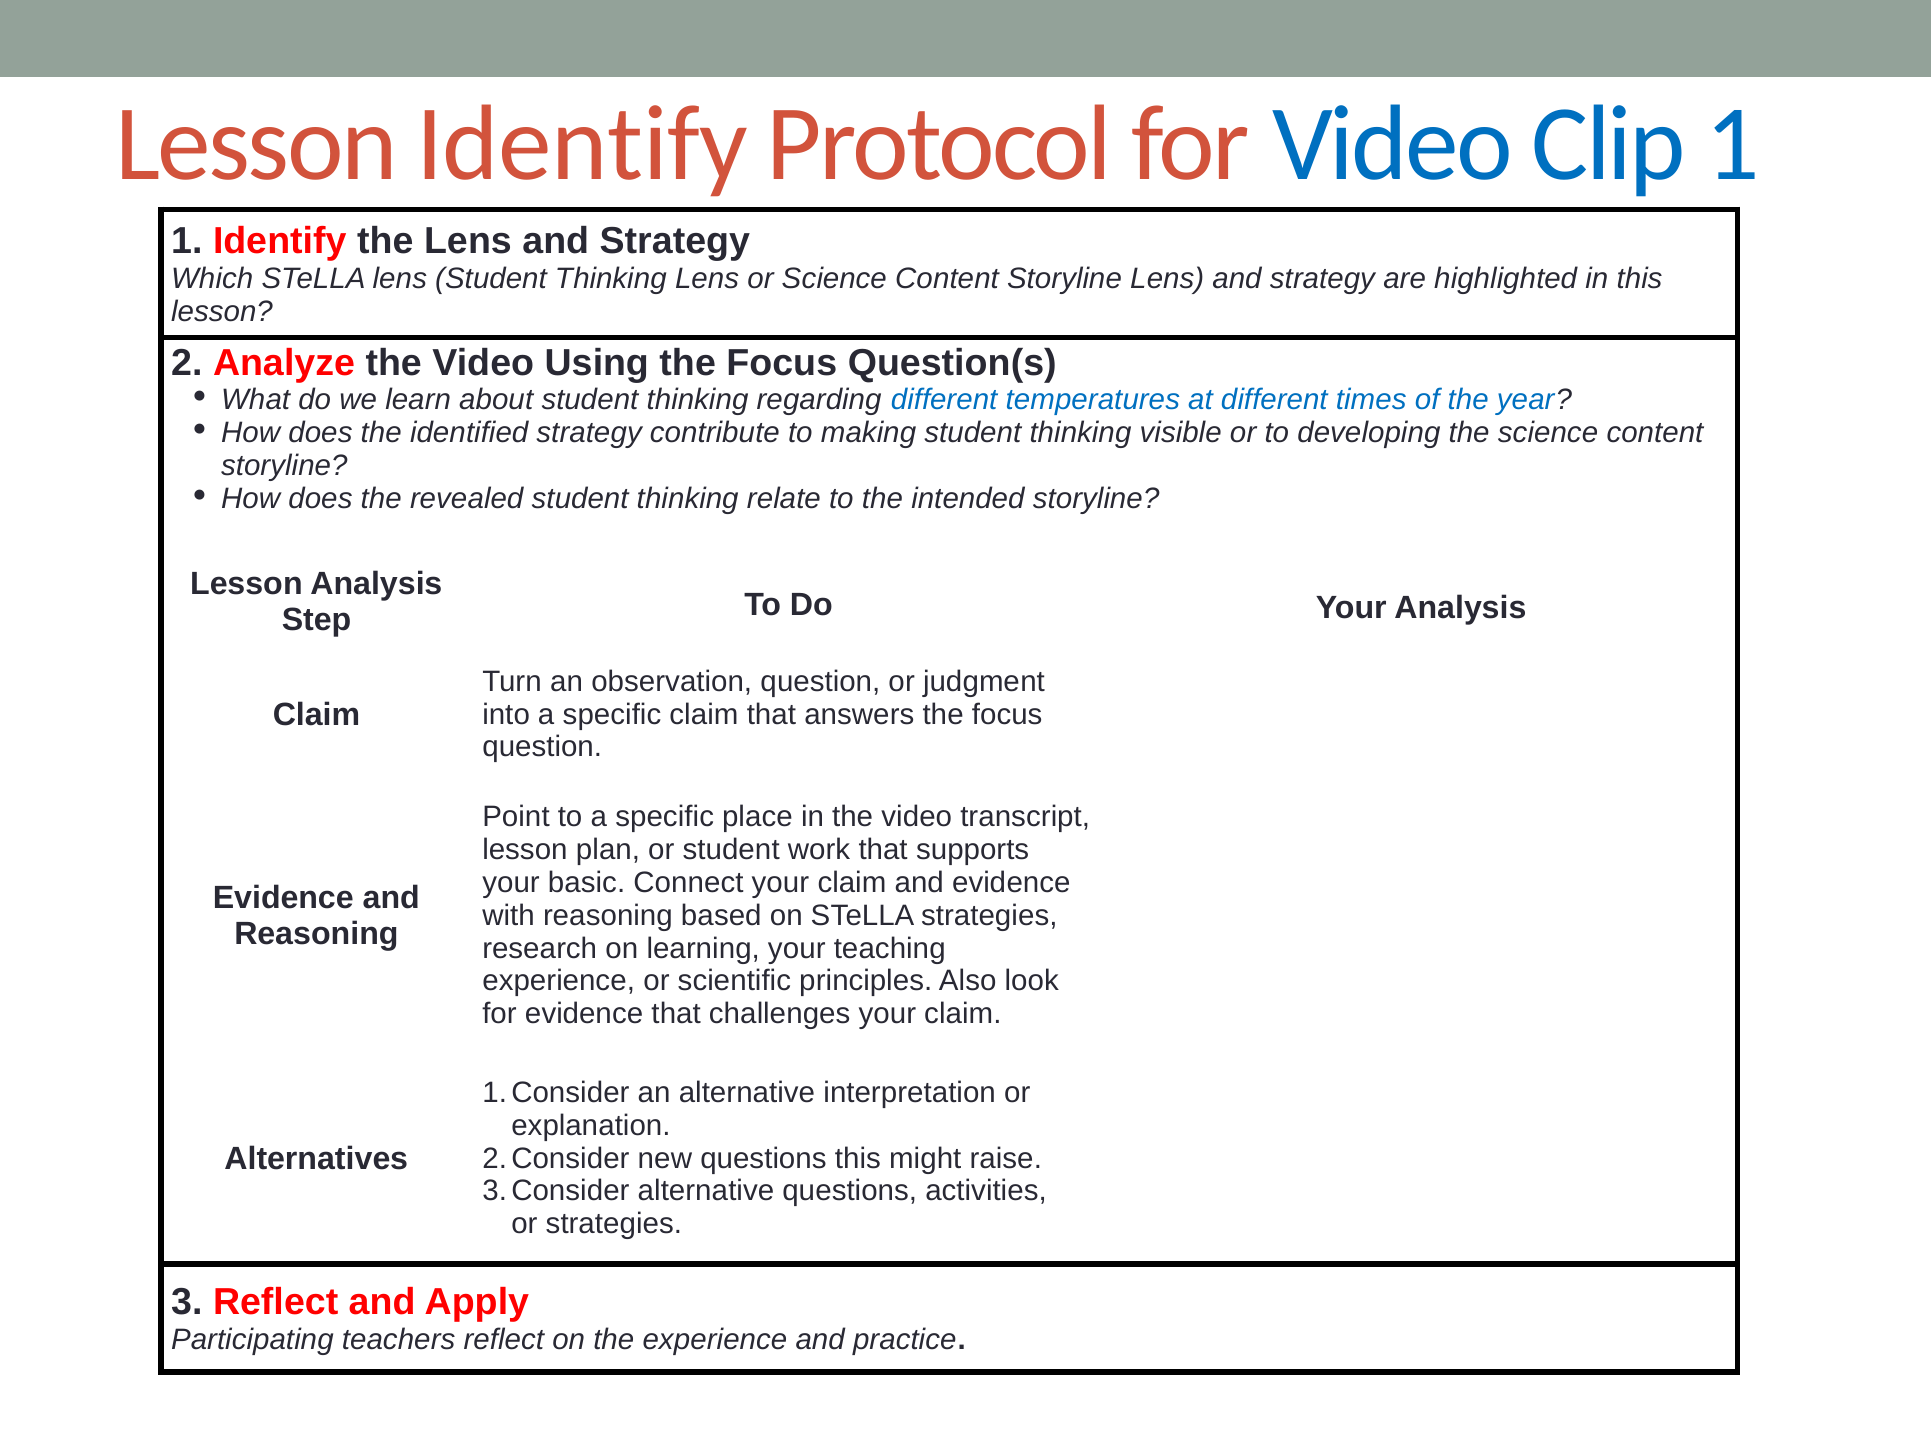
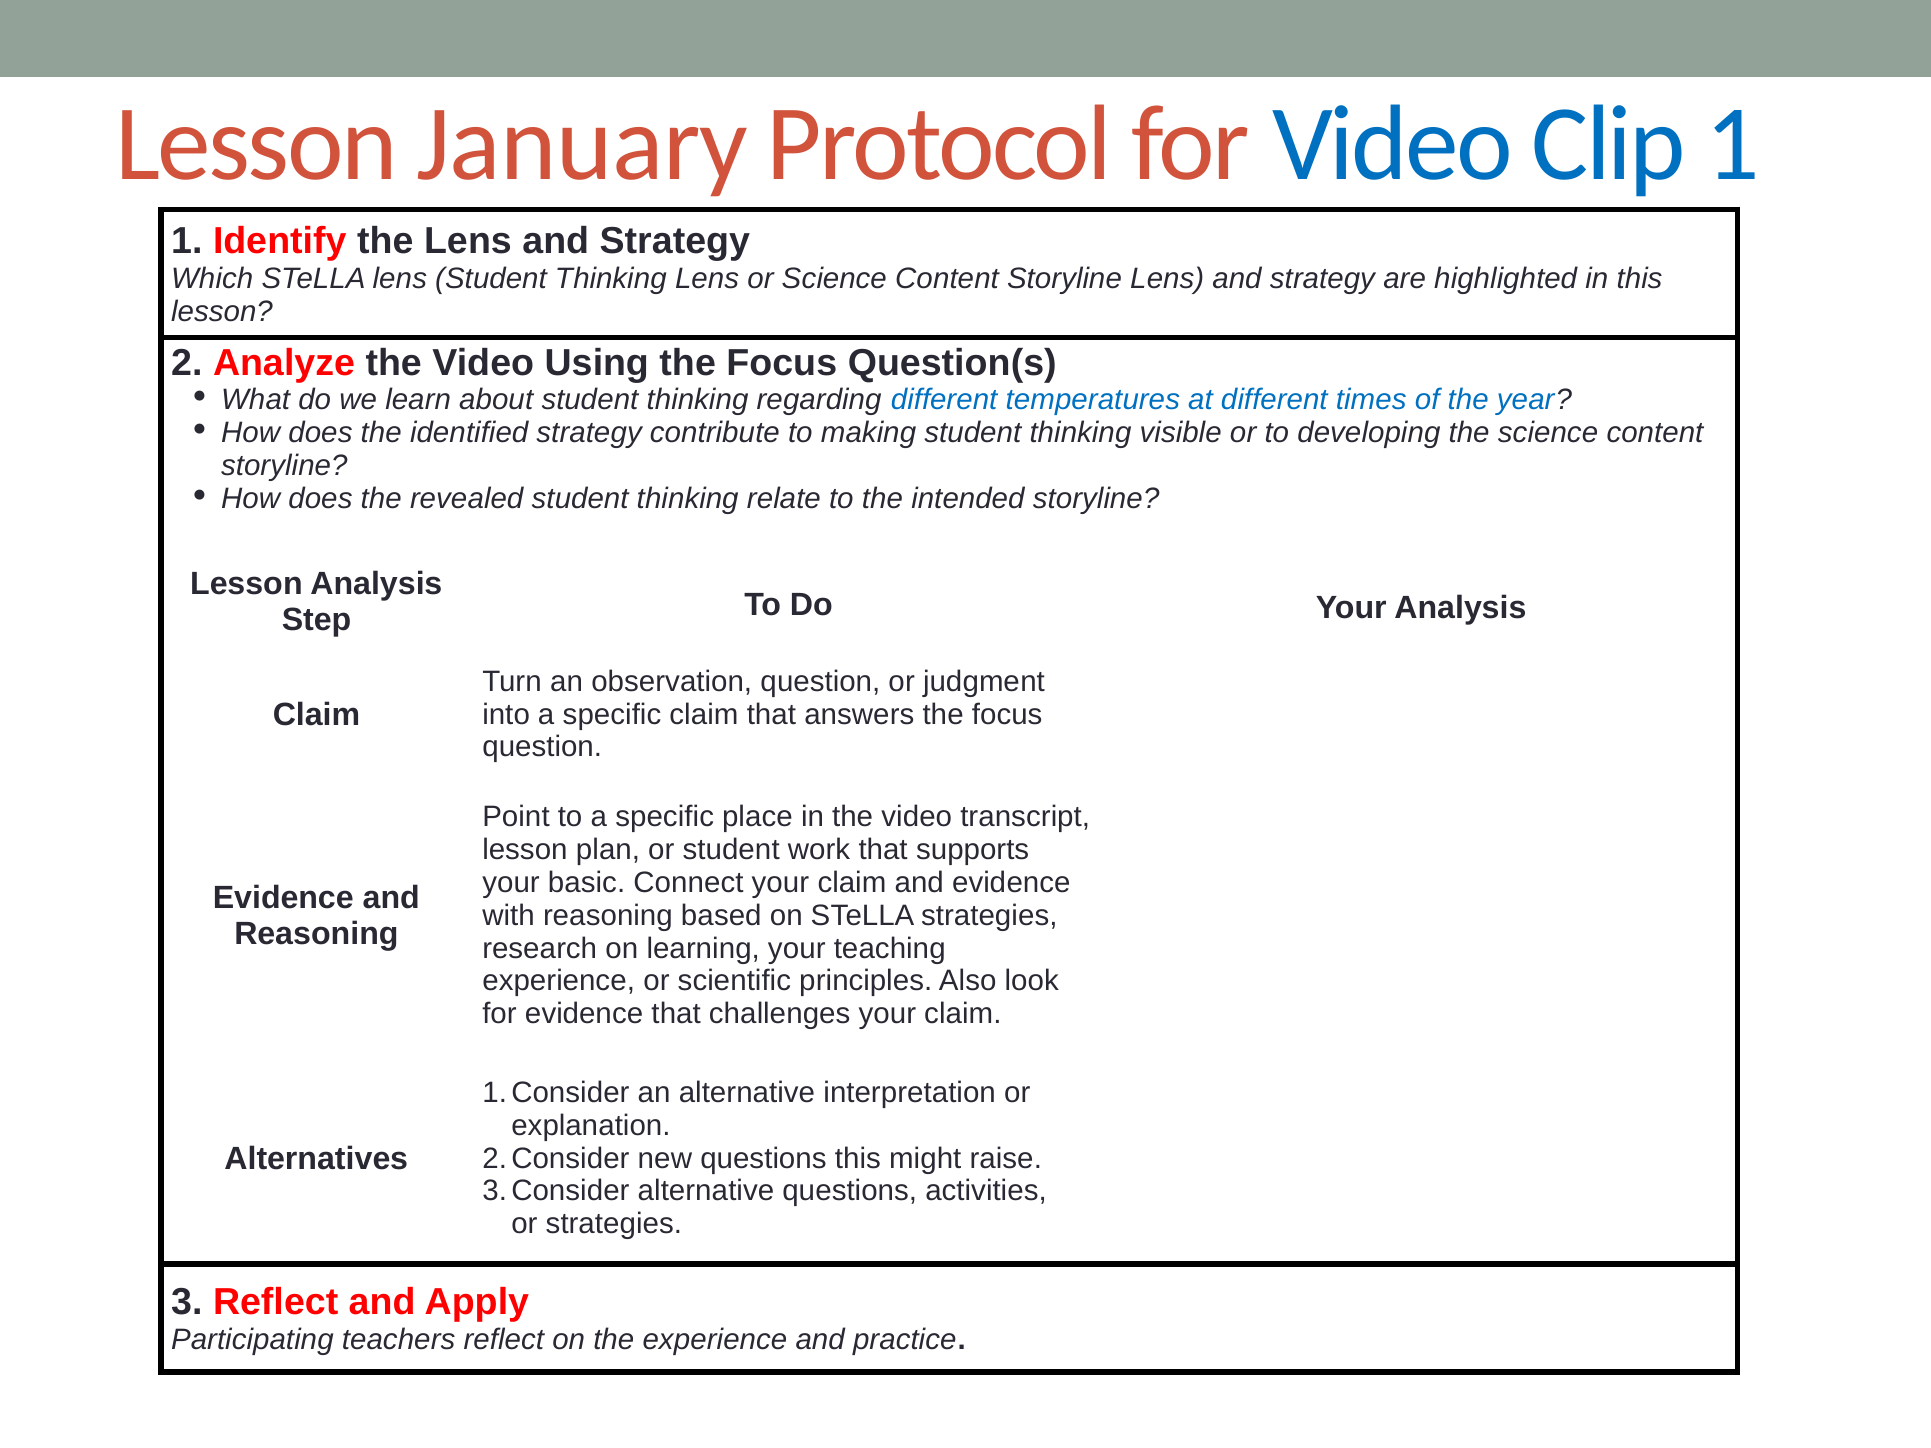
Lesson Identify: Identify -> January (582, 144)
